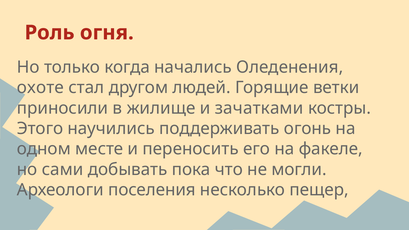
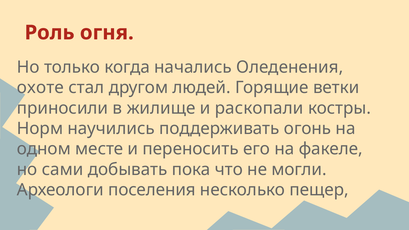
зачатками: зачатками -> раскопали (259, 108)
Этого: Этого -> Норм (40, 129)
